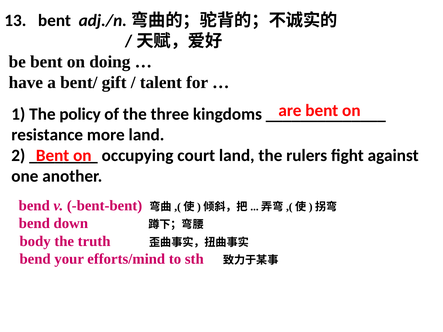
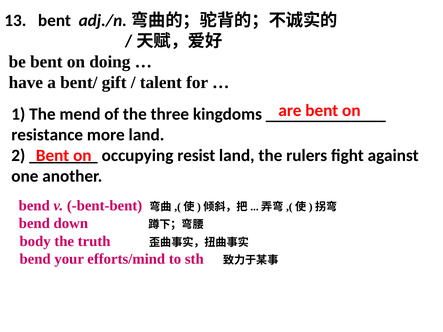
policy: policy -> mend (80, 114)
court: court -> resist (196, 155)
